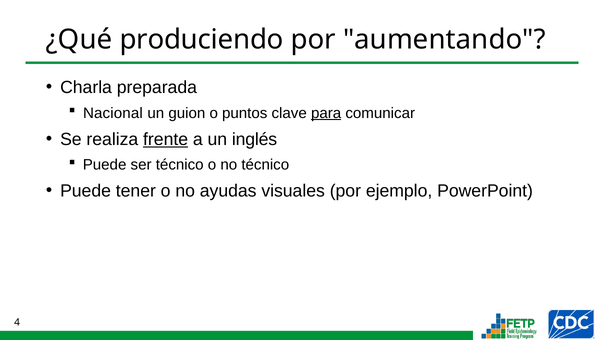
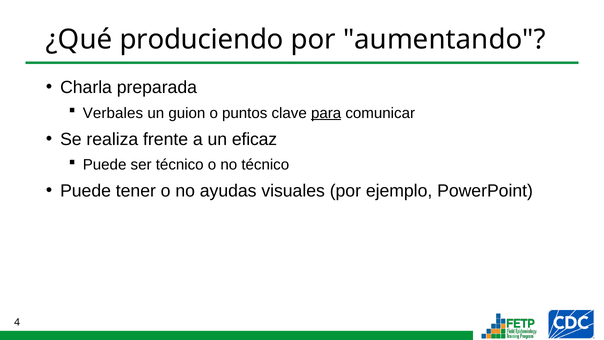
Nacional: Nacional -> Verbales (113, 113)
frente underline: present -> none (166, 139)
inglés: inglés -> eficaz (255, 139)
